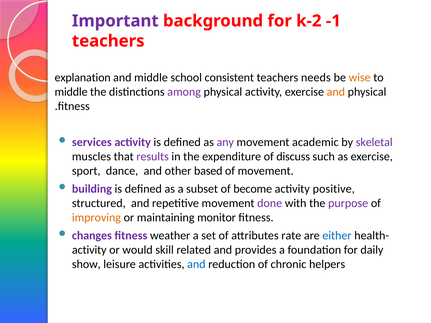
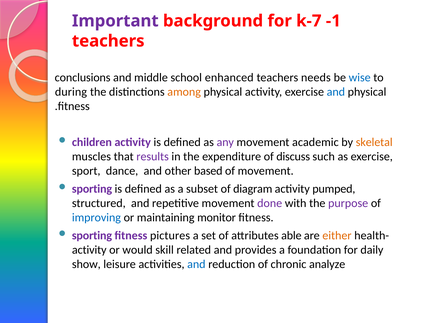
k-2: k-2 -> k-7 (309, 21)
explanation: explanation -> conclusions (83, 77)
consistent: consistent -> enhanced (229, 77)
wise colour: orange -> blue (360, 77)
middle: middle -> during (71, 92)
among colour: purple -> orange (184, 92)
and colour: orange -> blue (336, 92)
services: services -> children (92, 142)
skeletal colour: purple -> orange (374, 142)
building: building -> sporting (92, 189)
become: become -> diagram (253, 189)
positive: positive -> pumped (334, 189)
improving colour: orange -> blue (96, 218)
changes: changes -> sporting (92, 236)
weather: weather -> pictures (170, 236)
rate: rate -> able (291, 236)
either colour: blue -> orange (337, 236)
helpers: helpers -> analyze (327, 264)
